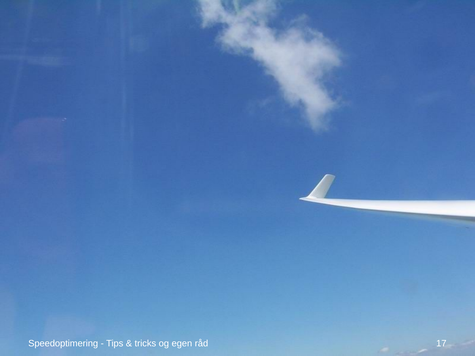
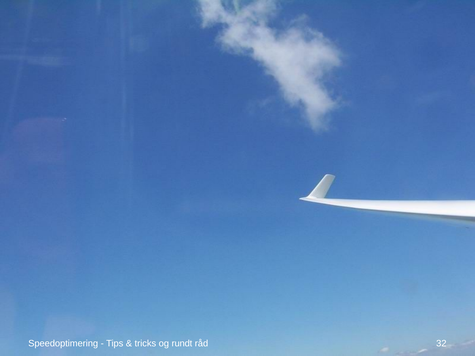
egen: egen -> rundt (182, 344)
17: 17 -> 32 (441, 344)
